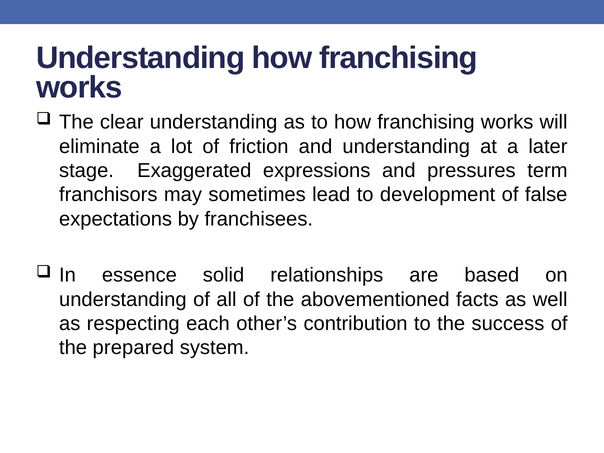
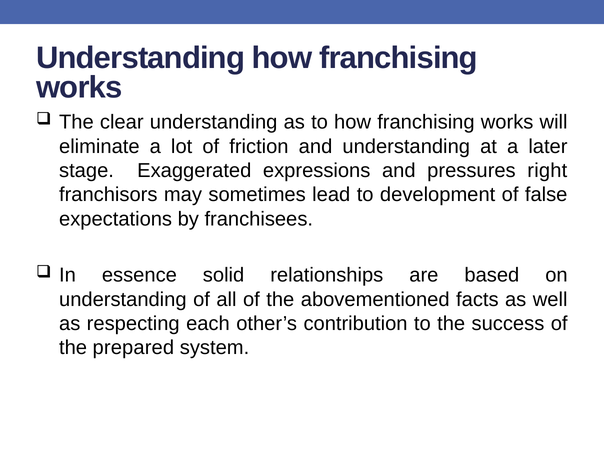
term: term -> right (547, 171)
